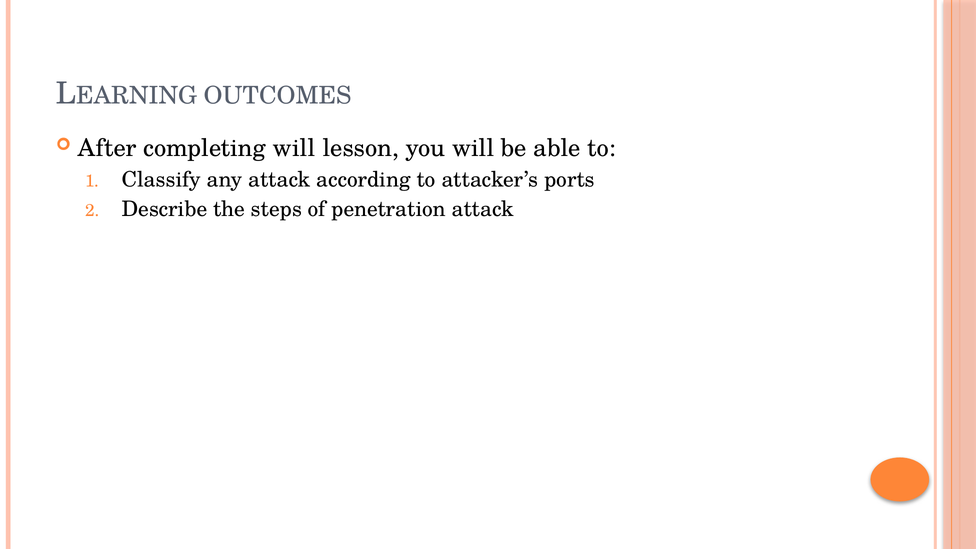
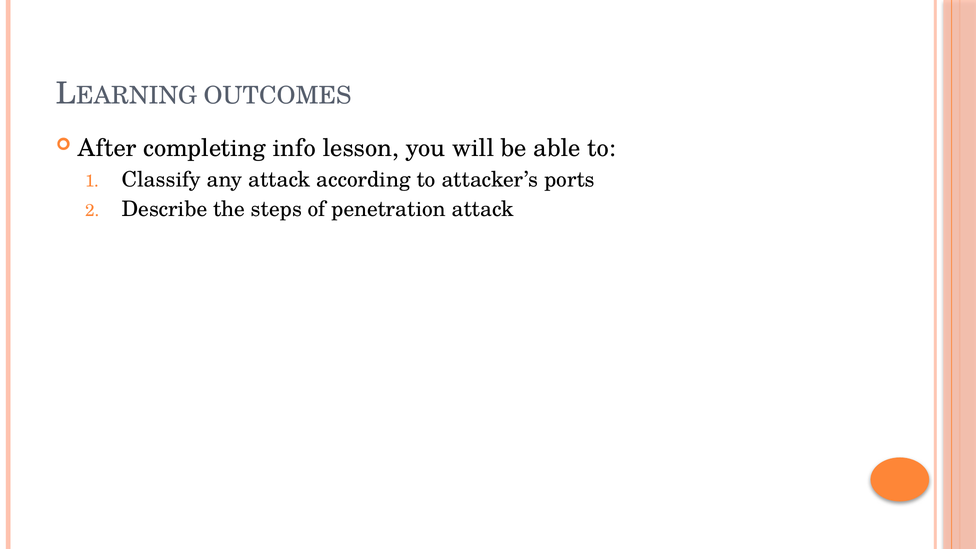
completing will: will -> info (294, 148)
